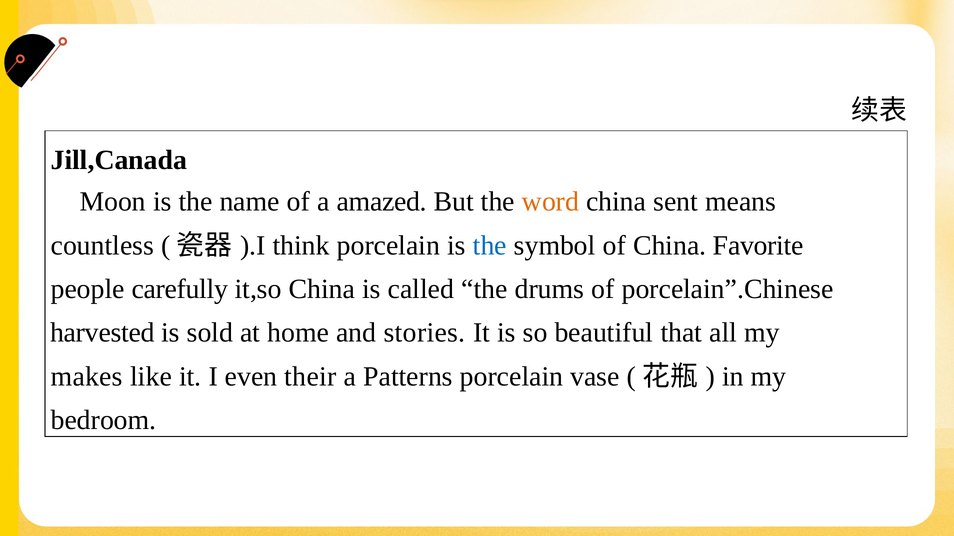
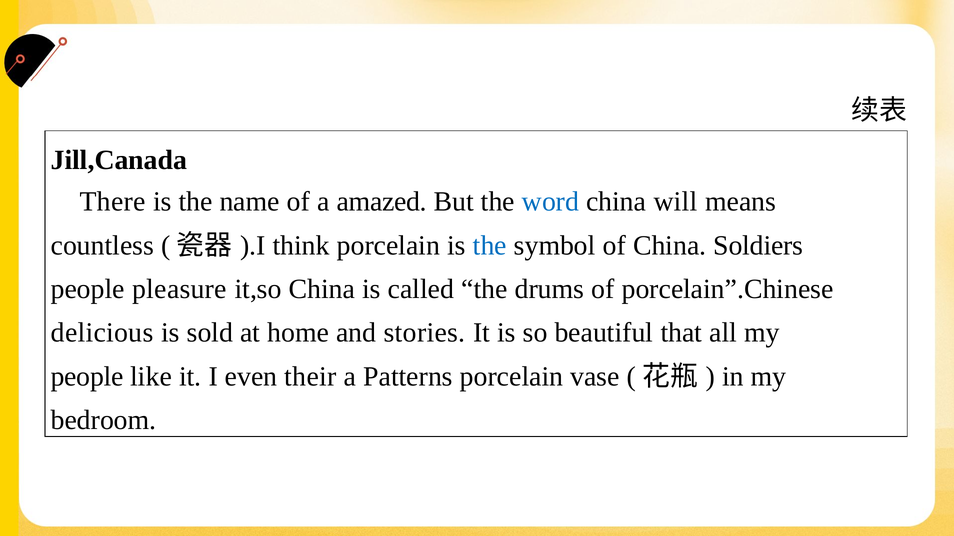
Moon: Moon -> There (113, 202)
word colour: orange -> blue (550, 202)
sent: sent -> will (676, 202)
Favorite: Favorite -> Soldiers (758, 246)
carefully: carefully -> pleasure (180, 289)
harvested: harvested -> delicious (102, 333)
makes: makes -> people (87, 377)
